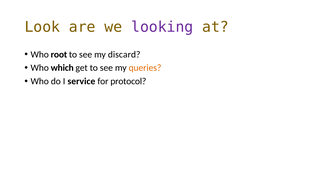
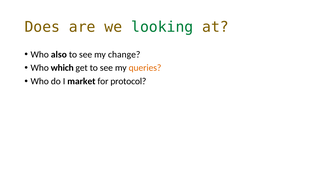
Look: Look -> Does (42, 27)
looking colour: purple -> green (162, 27)
root: root -> also (59, 54)
discard: discard -> change (124, 54)
service: service -> market (81, 81)
